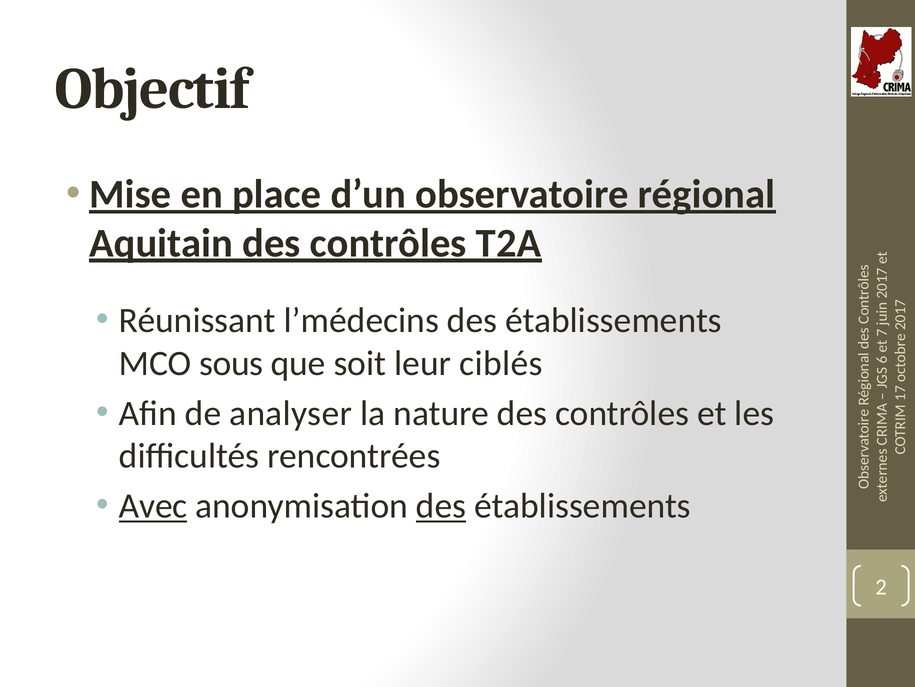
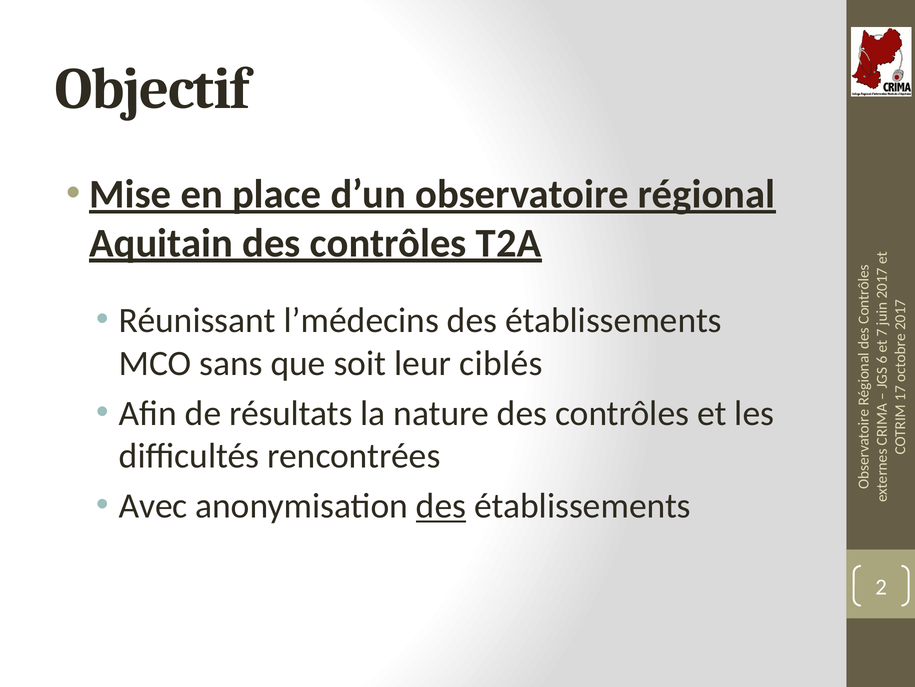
sous: sous -> sans (231, 363)
analyser: analyser -> résultats (291, 413)
Avec underline: present -> none (153, 505)
